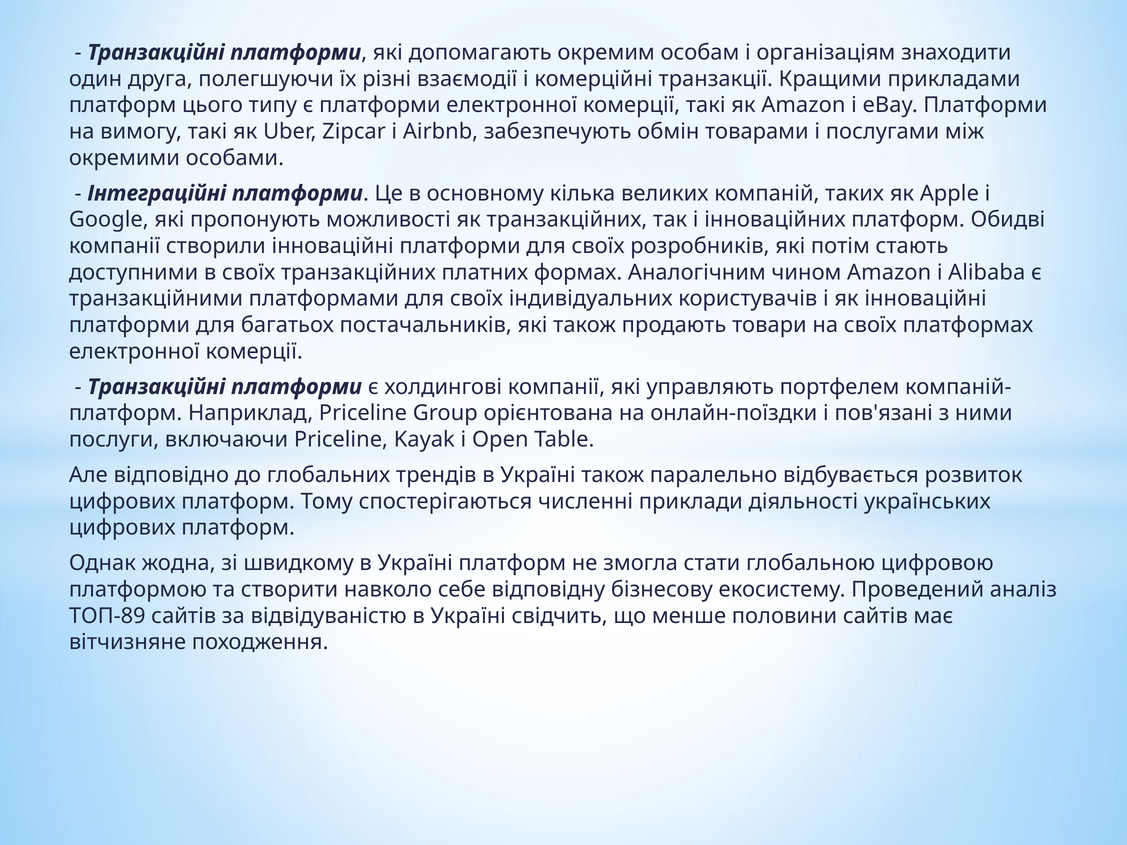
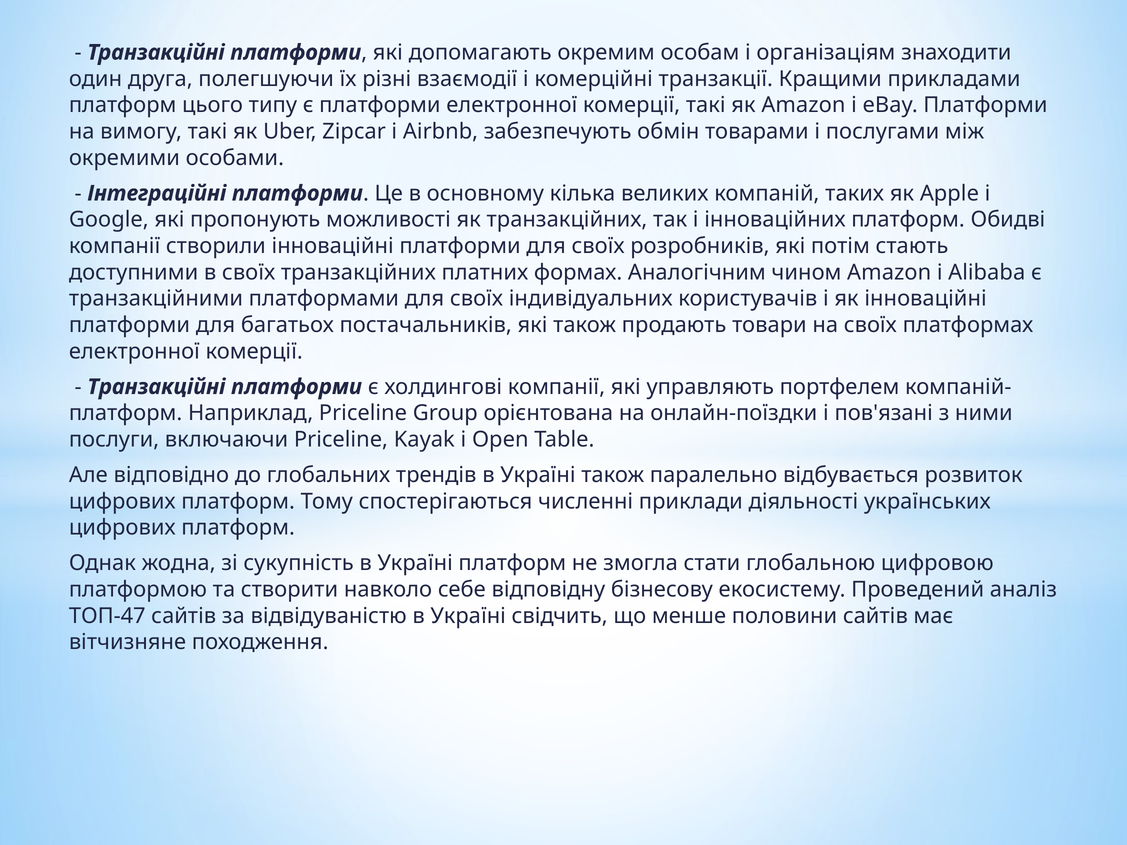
швидкому: швидкому -> сукупність (299, 563)
ТОП-89: ТОП-89 -> ТОП-47 (107, 616)
